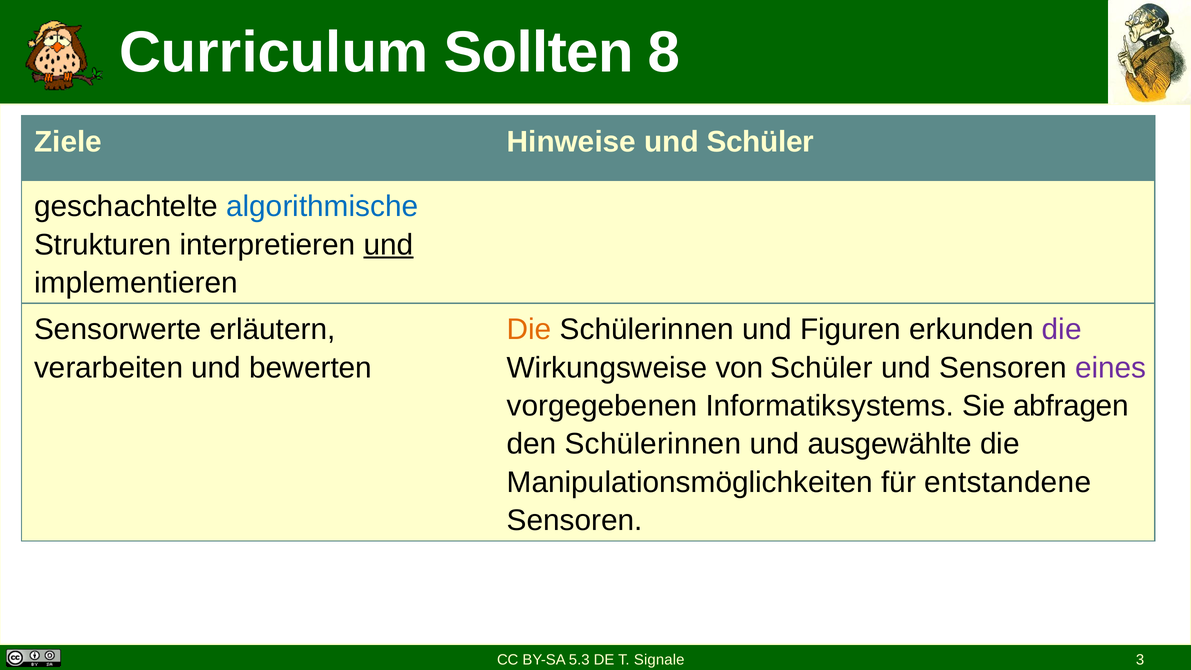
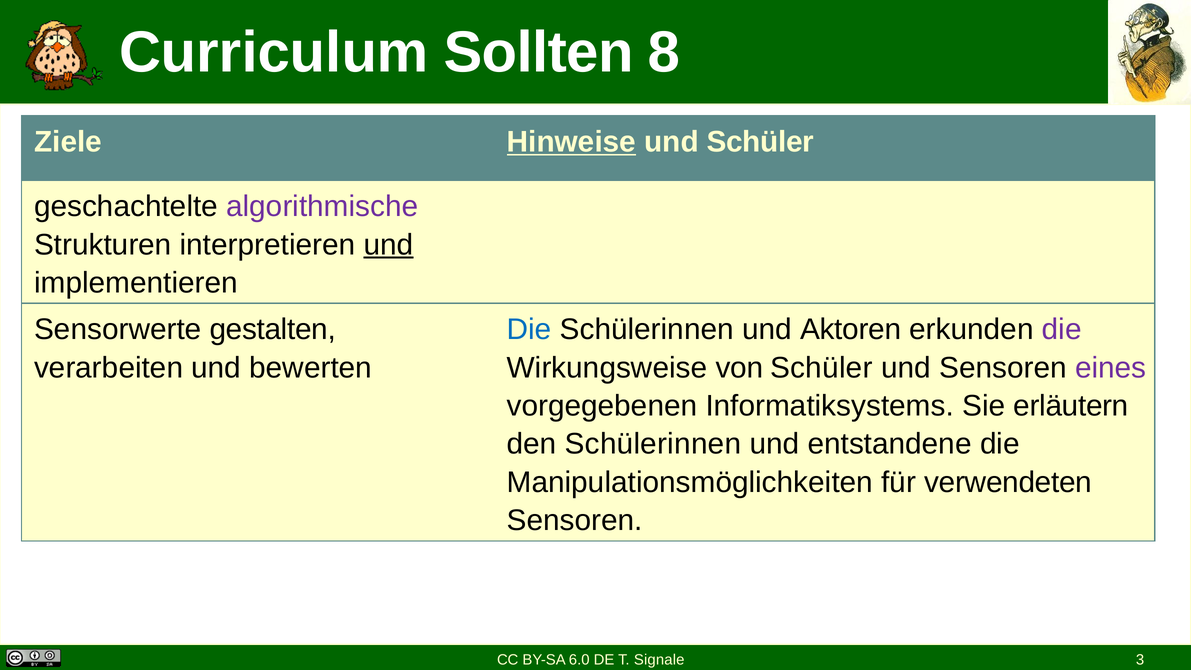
Hinweise underline: none -> present (571, 142)
algorithmische colour: blue -> purple (322, 206)
erläutern: erläutern -> gestalten (273, 330)
Die colour: orange -> blue (529, 330)
Figuren: Figuren -> Aktoren (851, 330)
abfragen: abfragen -> erläutern (1071, 406)
ausgewählte: ausgewählte -> entstandene (890, 444)
entstandene: entstandene -> verwendeten (1008, 482)
5.3: 5.3 -> 6.0 (579, 660)
